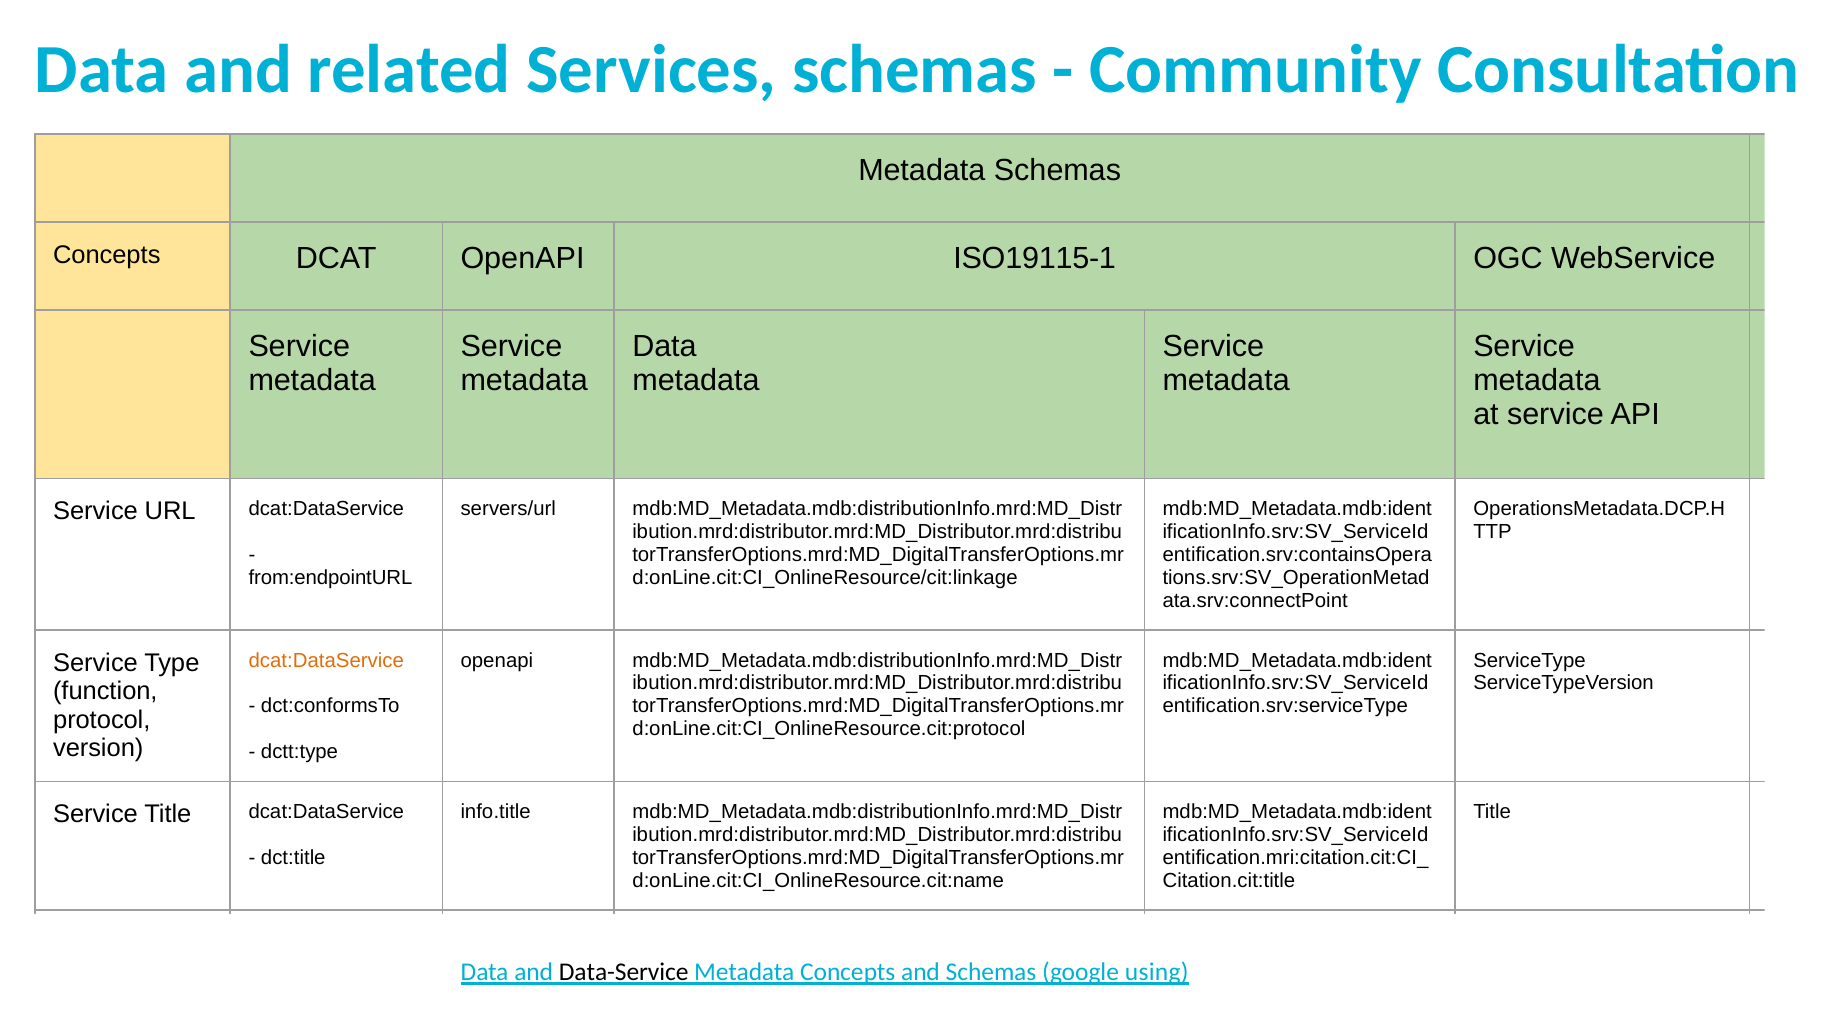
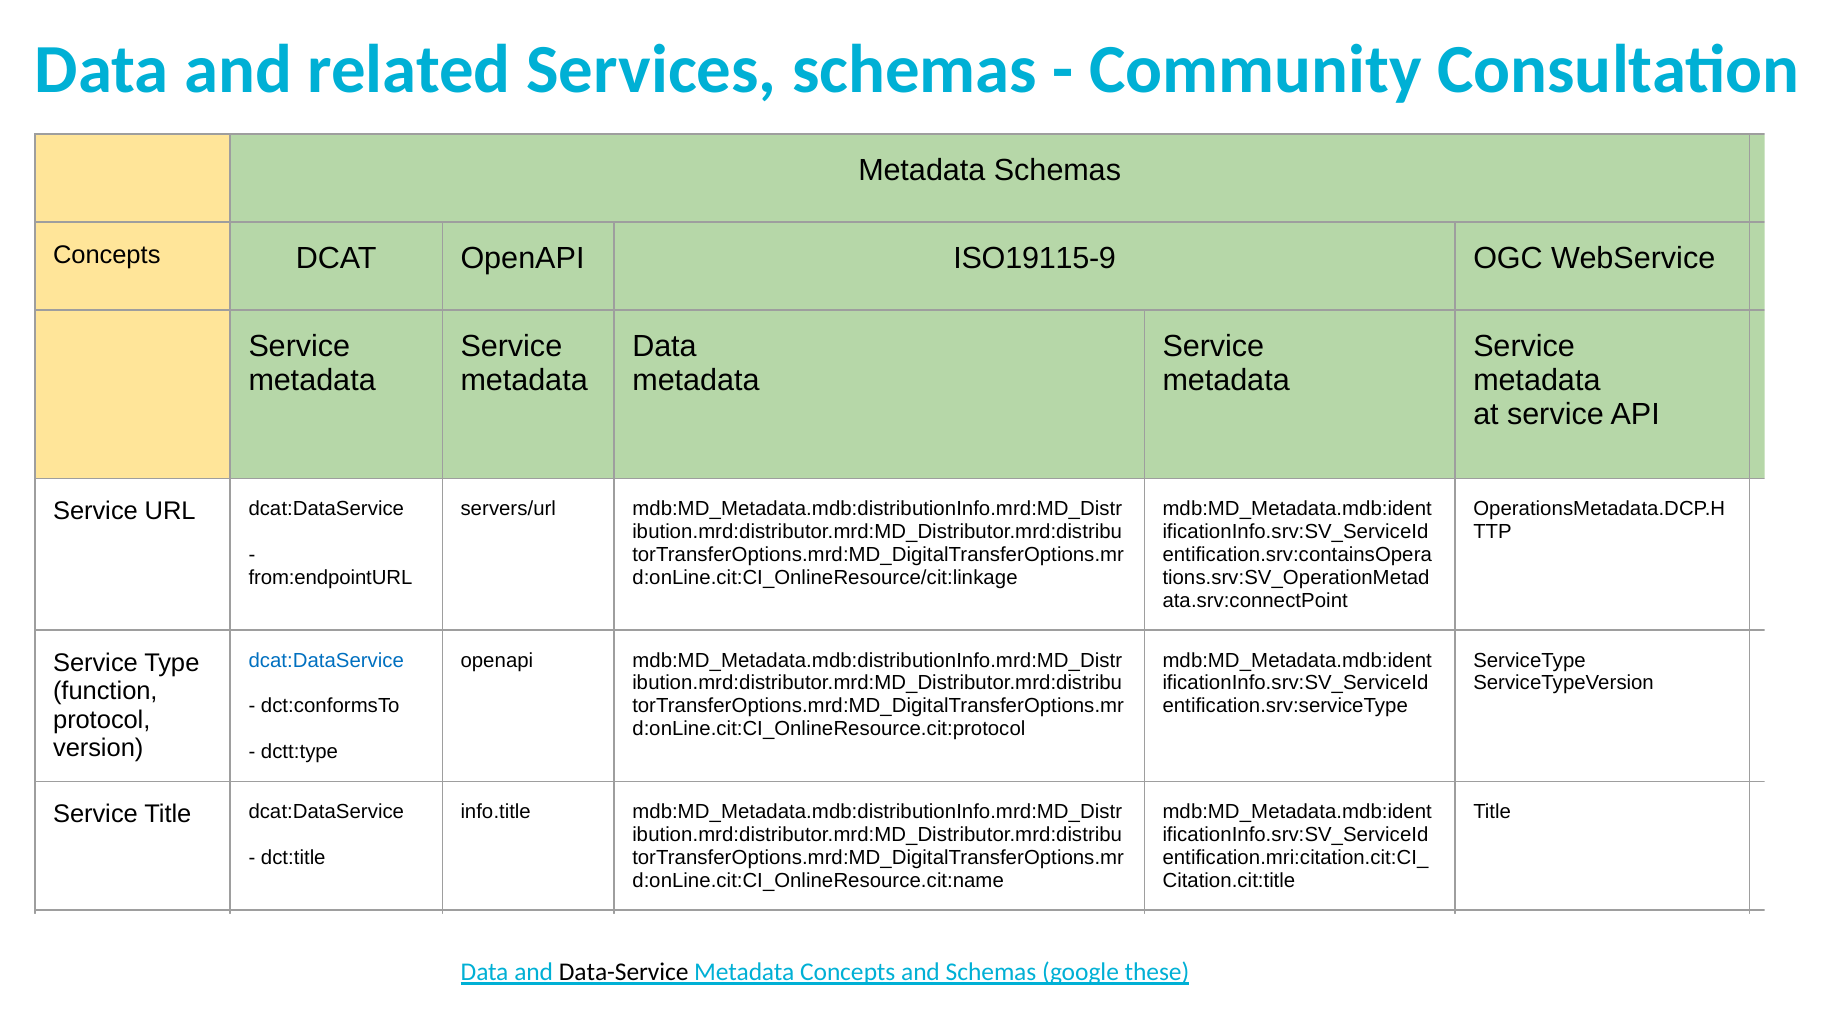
ISO19115-1: ISO19115-1 -> ISO19115-9 (1035, 258)
dcat:DataService colour: orange -> blue (326, 660)
using: using -> these (1157, 973)
